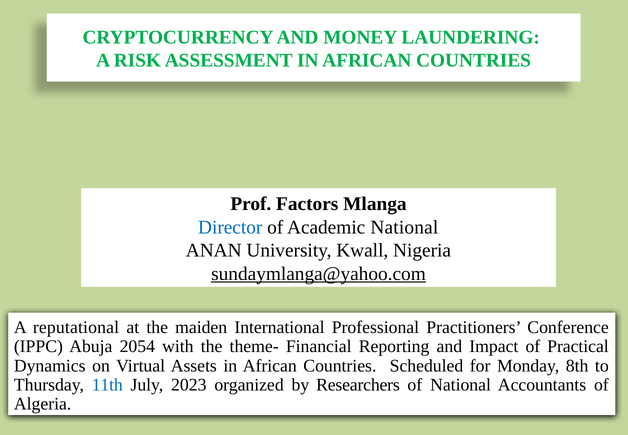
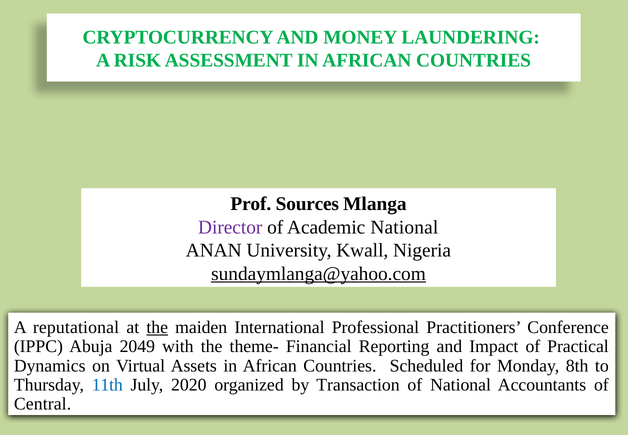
Factors: Factors -> Sources (307, 204)
Director colour: blue -> purple (230, 227)
the underline: none -> present (157, 327)
2054: 2054 -> 2049 (137, 346)
2023: 2023 -> 2020 (189, 385)
Researchers: Researchers -> Transaction (358, 385)
Algeria: Algeria -> Central (43, 404)
